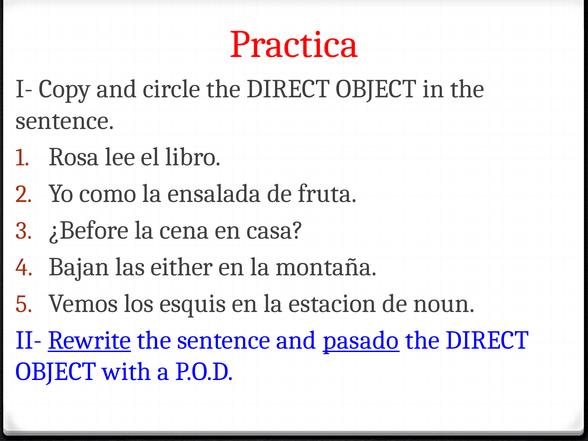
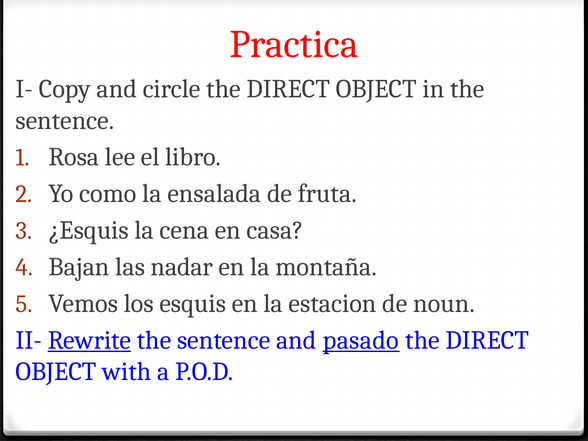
¿Before: ¿Before -> ¿Esquis (89, 230)
either: either -> nadar (182, 267)
